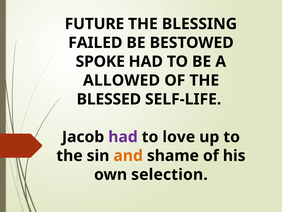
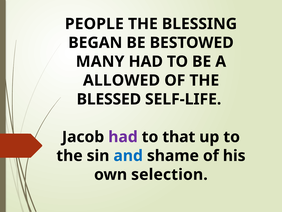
FUTURE: FUTURE -> PEOPLE (94, 24)
FAILED: FAILED -> BEGAN (95, 43)
SPOKE: SPOKE -> MANY (100, 61)
love: love -> that (179, 137)
and colour: orange -> blue (128, 155)
